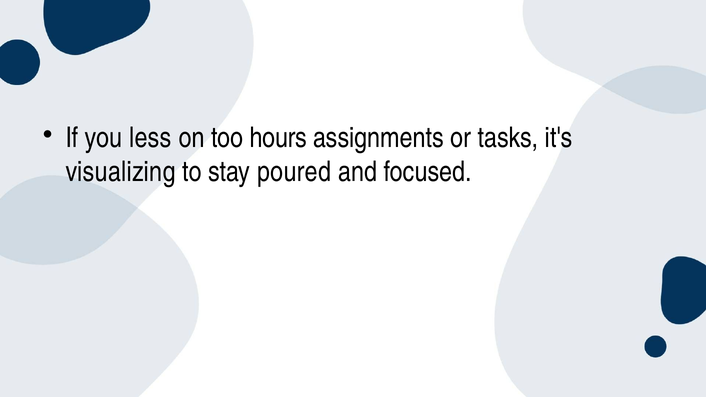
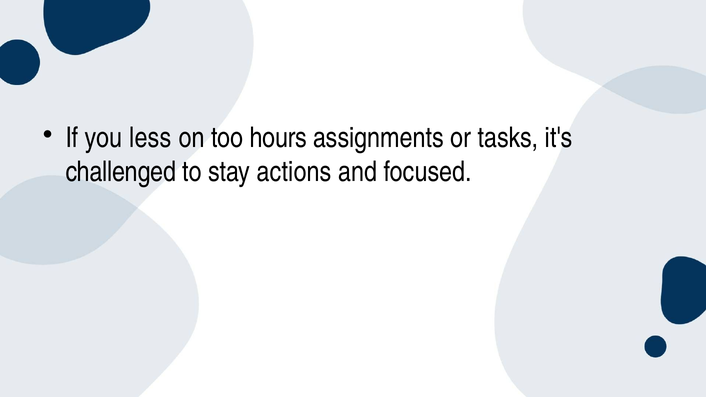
visualizing: visualizing -> challenged (121, 172)
poured: poured -> actions (294, 172)
